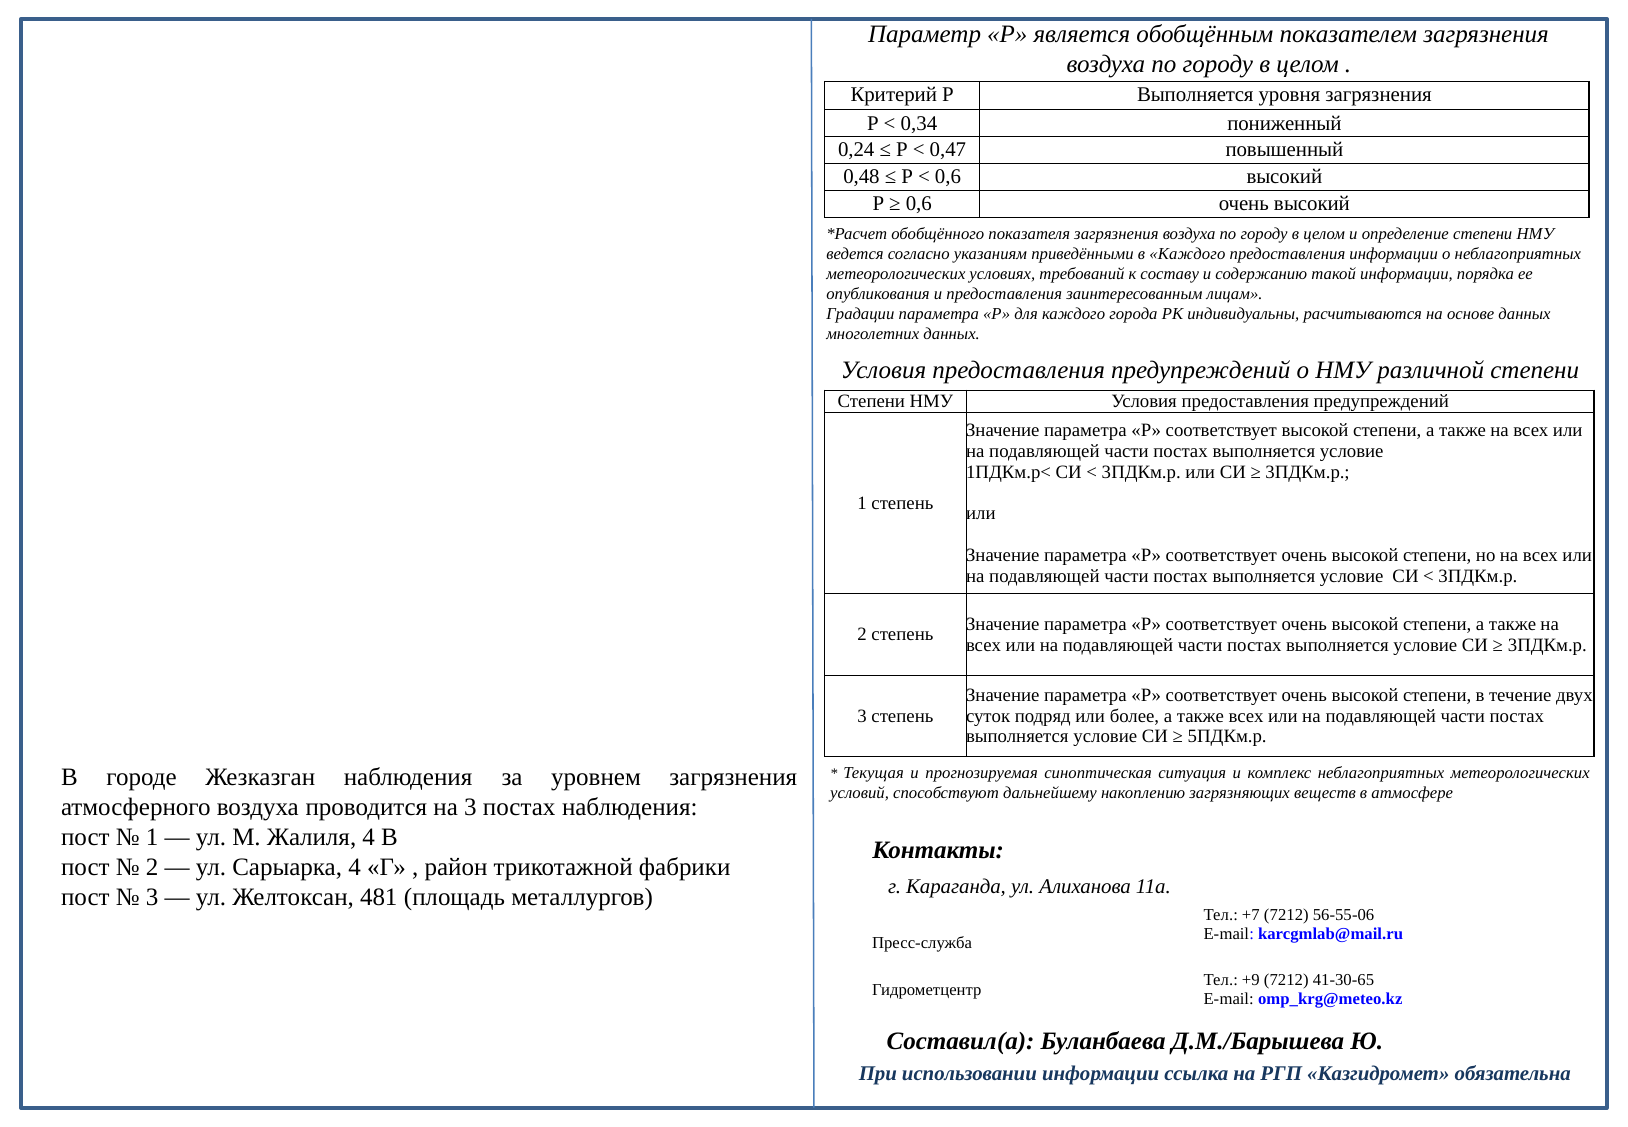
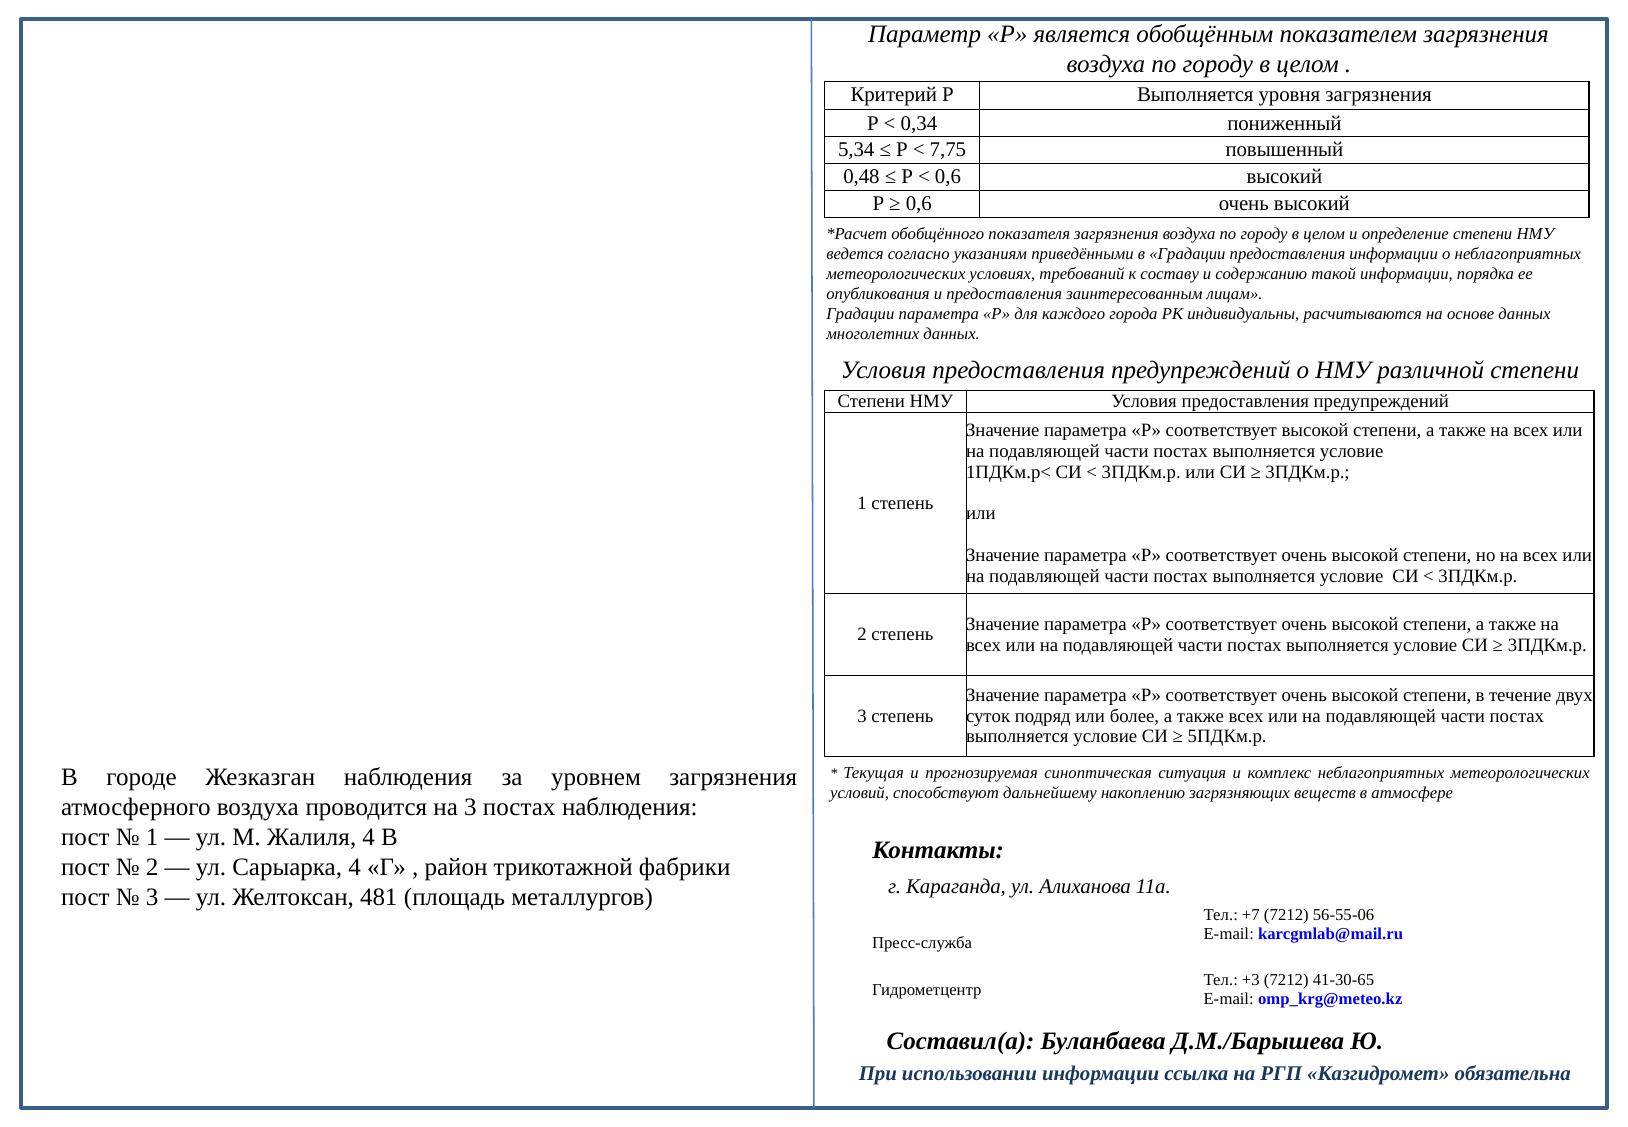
0,24: 0,24 -> 5,34 (856, 150)
0,47: 0,47 -> 7,75 (948, 150)
в Каждого: Каждого -> Градации (1187, 254)
+9: +9 -> +3 (1251, 980)
